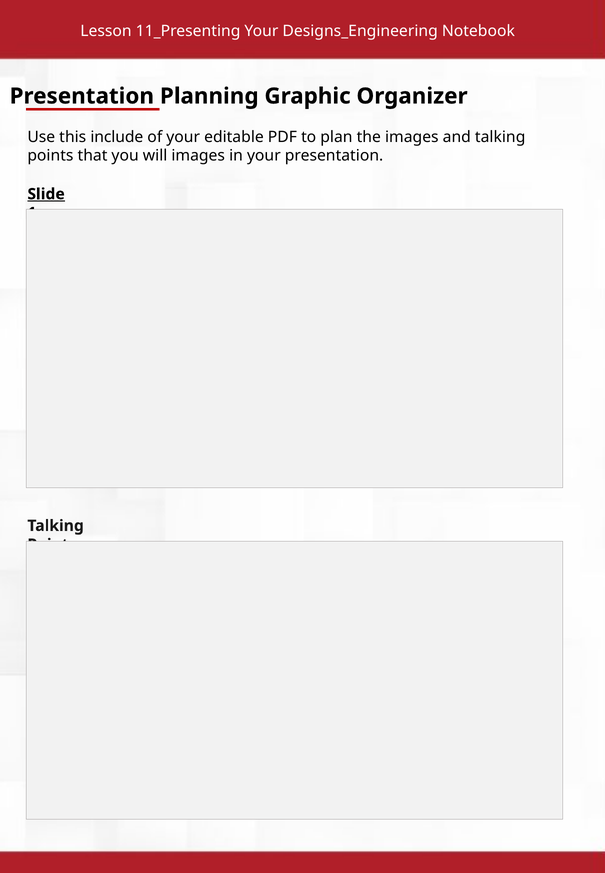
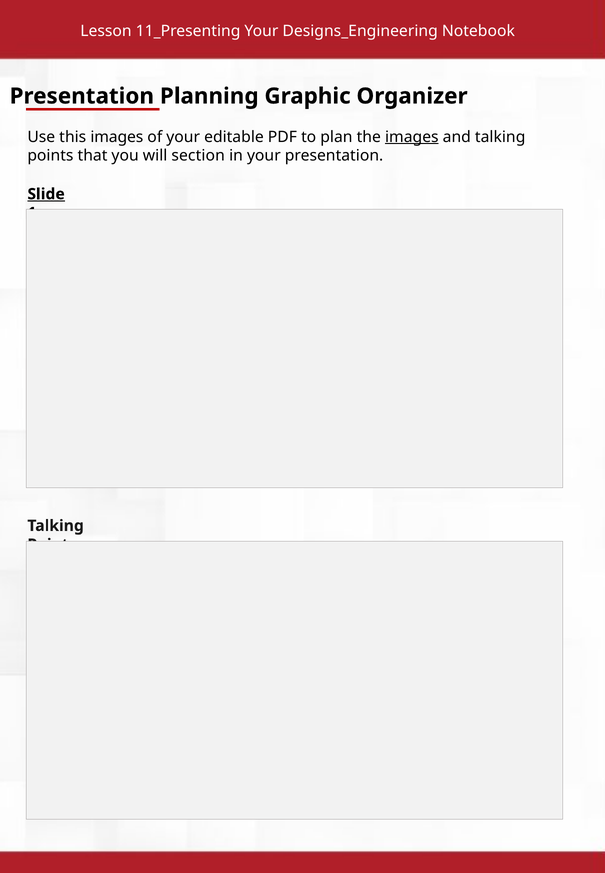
this include: include -> images (117, 137)
images underline: none -> present (412, 137)
will images: images -> section (198, 156)
